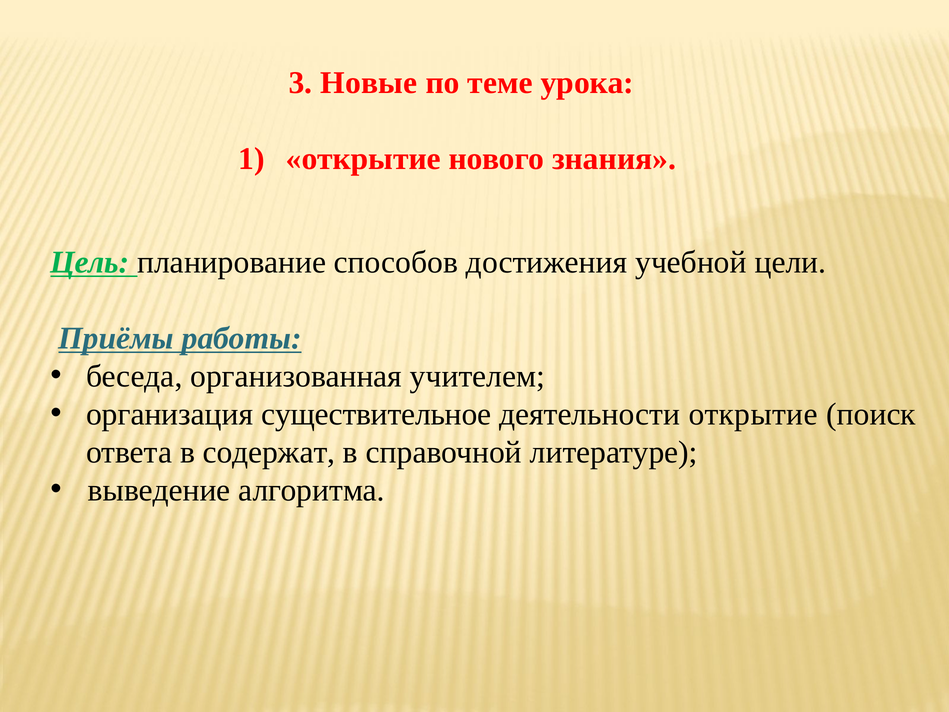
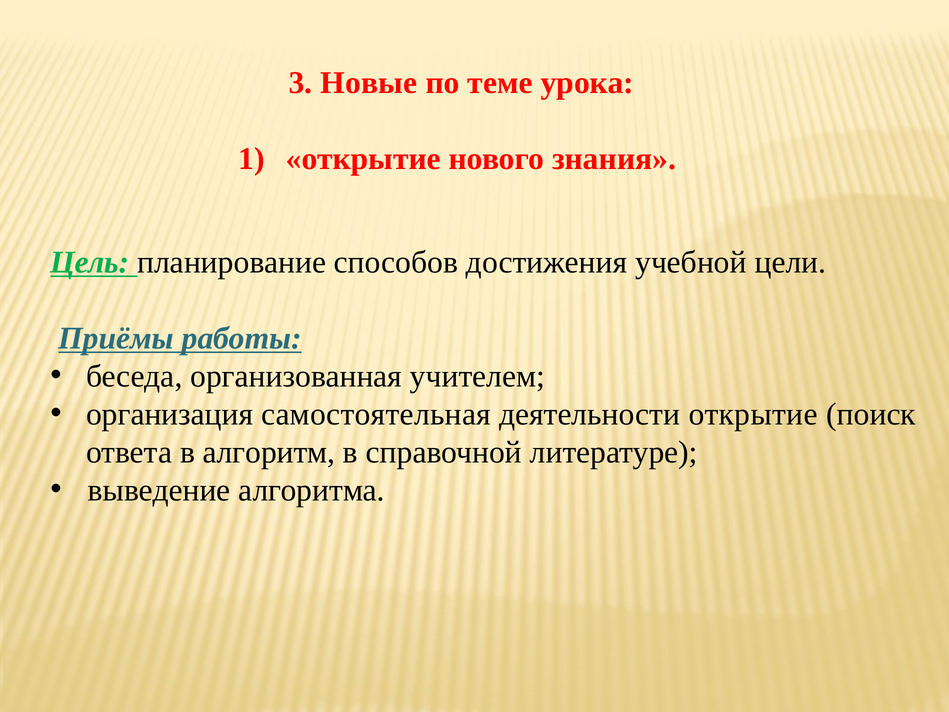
существительное: существительное -> самостоятельная (376, 414)
содержат: содержат -> алгоритм (269, 452)
